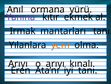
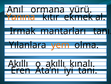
Yanına colour: purple -> orange (21, 17)
Arıyı: Arıyı -> Akıllı (18, 63)
o arıyı: arıyı -> akıllı (55, 63)
